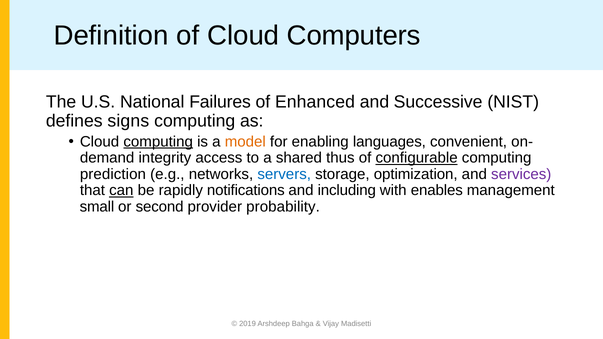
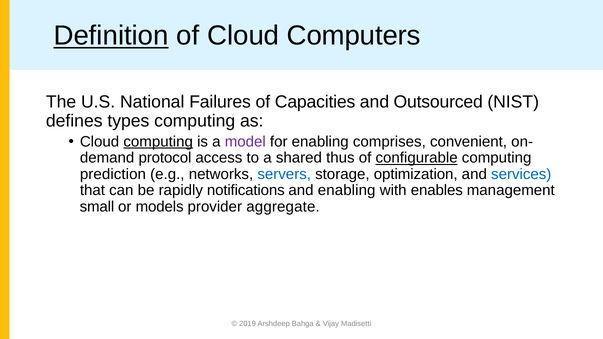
Deﬁnition underline: none -> present (111, 36)
Enhanced: Enhanced -> Capacities (315, 102)
Successive: Successive -> Outsourced (438, 102)
signs: signs -> types (128, 121)
model colour: orange -> purple (245, 142)
languages: languages -> comprises (389, 142)
integrity: integrity -> protocol (165, 158)
services colour: purple -> blue (521, 174)
can underline: present -> none (121, 191)
and including: including -> enabling (347, 191)
second: second -> models (160, 207)
probability: probability -> aggregate (283, 207)
